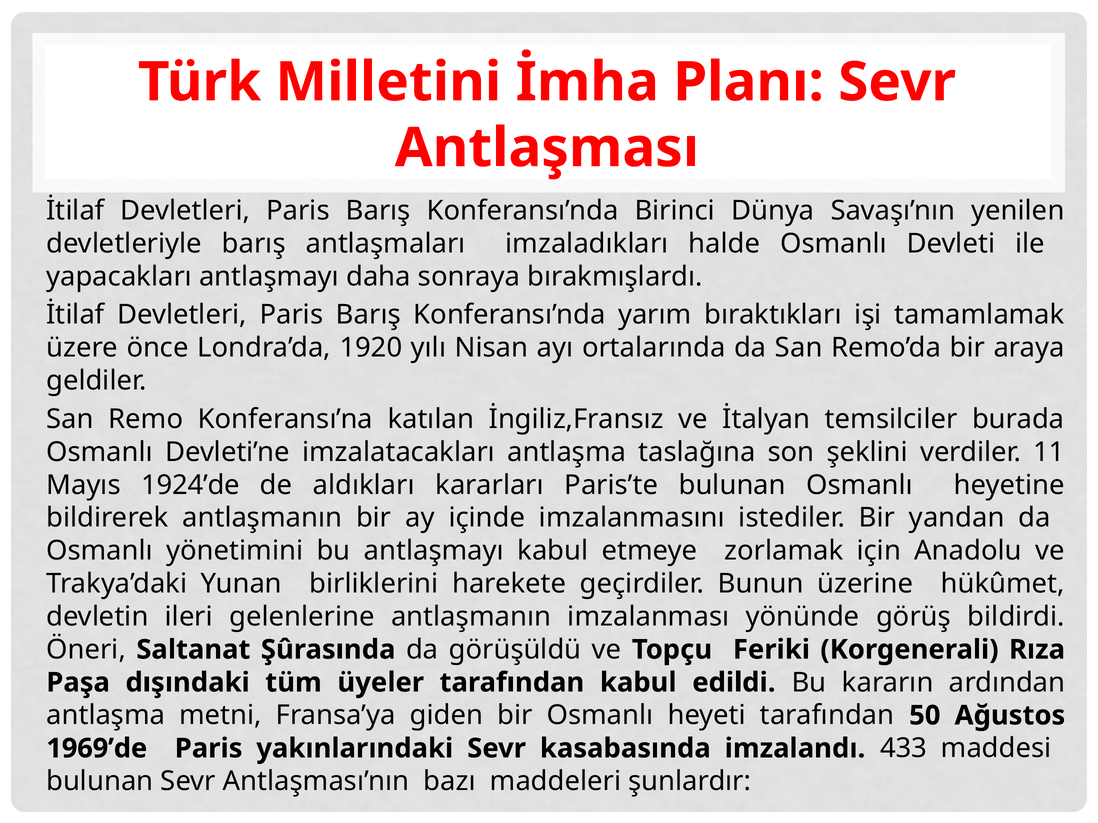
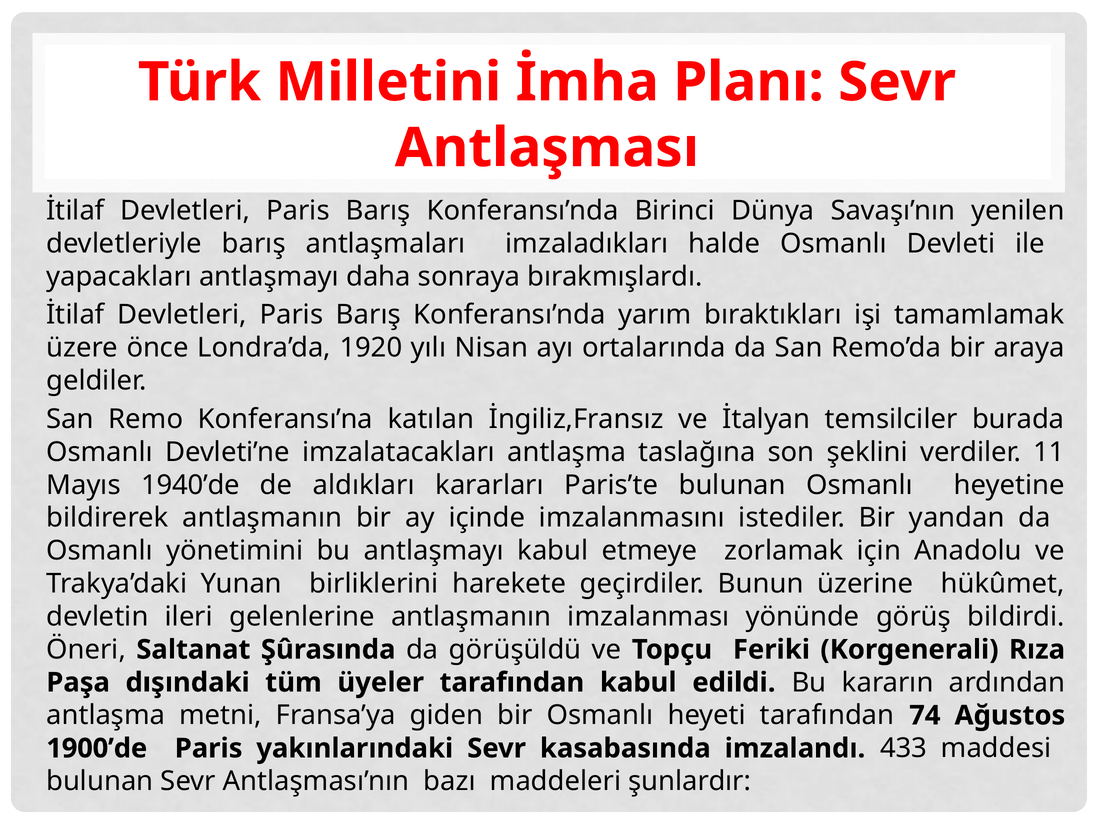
1924’de: 1924’de -> 1940’de (190, 485)
50: 50 -> 74 (925, 716)
1969’de: 1969’de -> 1900’de (97, 749)
